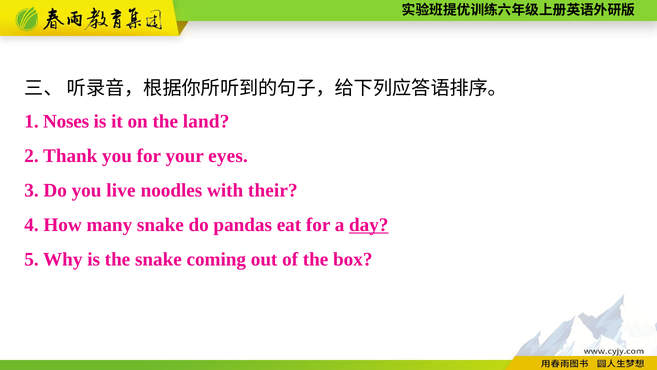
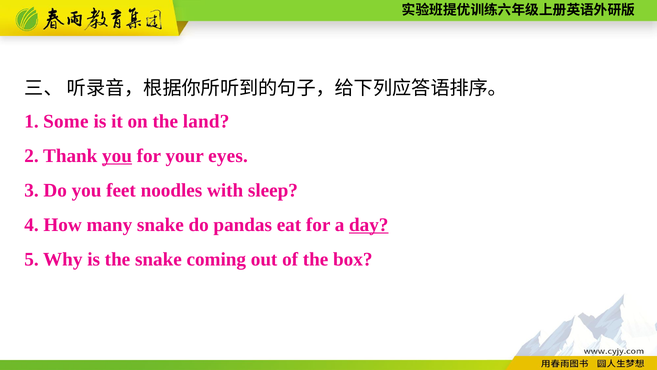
Noses: Noses -> Some (66, 121)
you underline: none -> present (117, 156)
live: live -> feet (121, 190)
their: their -> sleep (273, 190)
